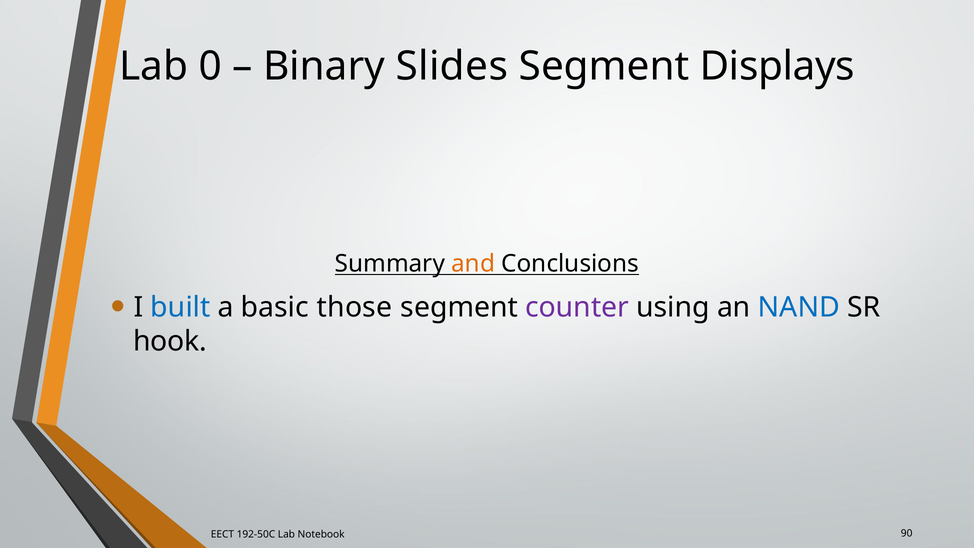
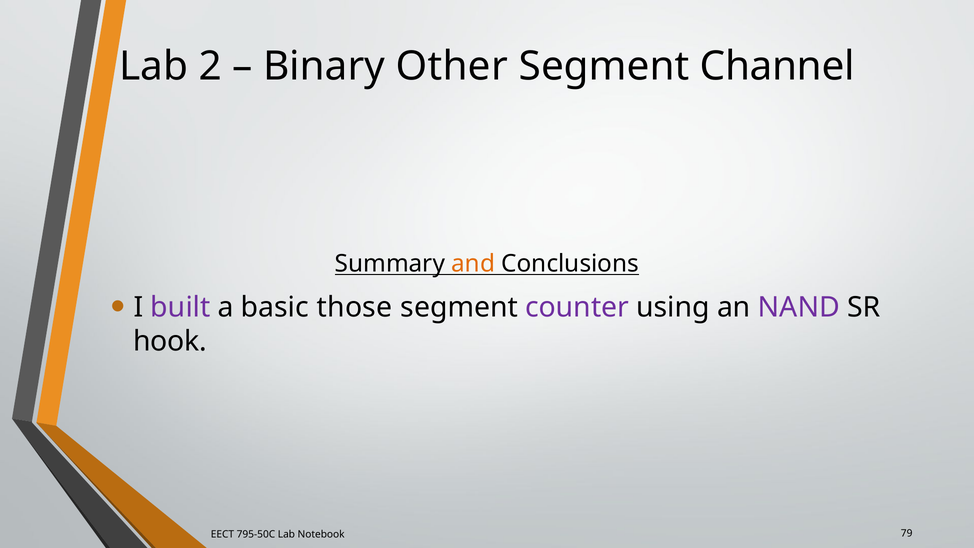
0: 0 -> 2 (210, 66)
Slides: Slides -> Other (452, 66)
Displays: Displays -> Channel (777, 66)
built colour: blue -> purple (180, 307)
NAND colour: blue -> purple (799, 307)
192-50C: 192-50C -> 795-50C (256, 534)
90: 90 -> 79 (907, 533)
